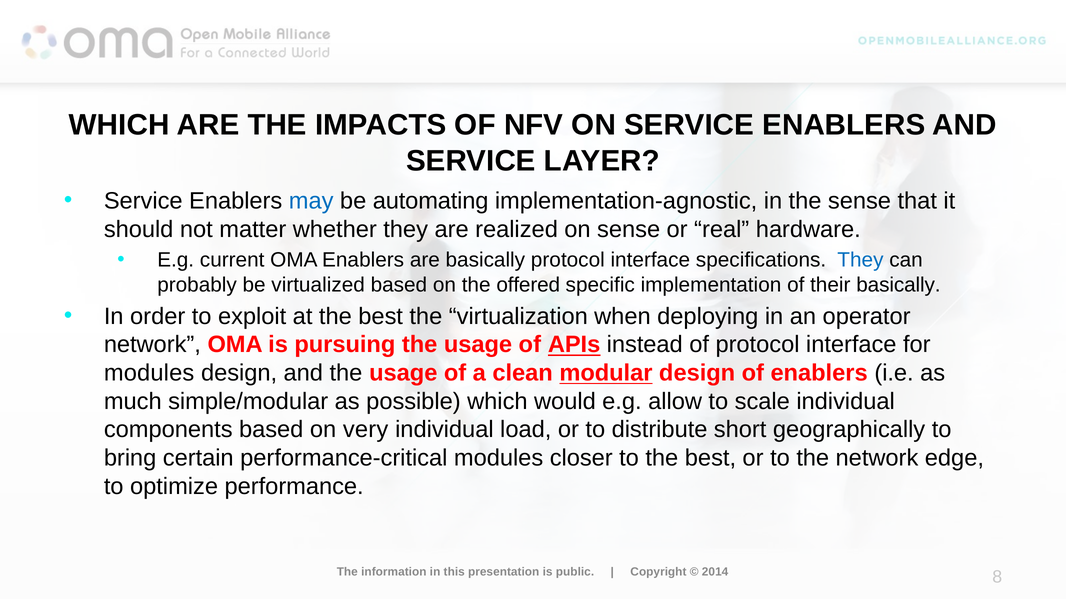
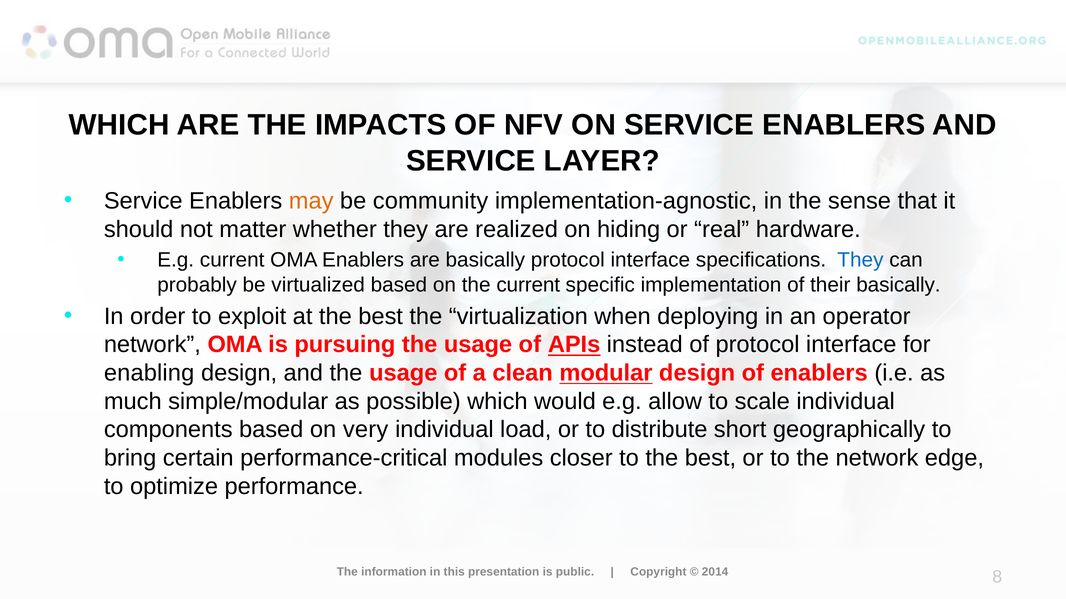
may colour: blue -> orange (311, 201)
automating: automating -> community (431, 201)
on sense: sense -> hiding (629, 229)
the offered: offered -> current (528, 285)
modules: modules -> enabling (149, 373)
